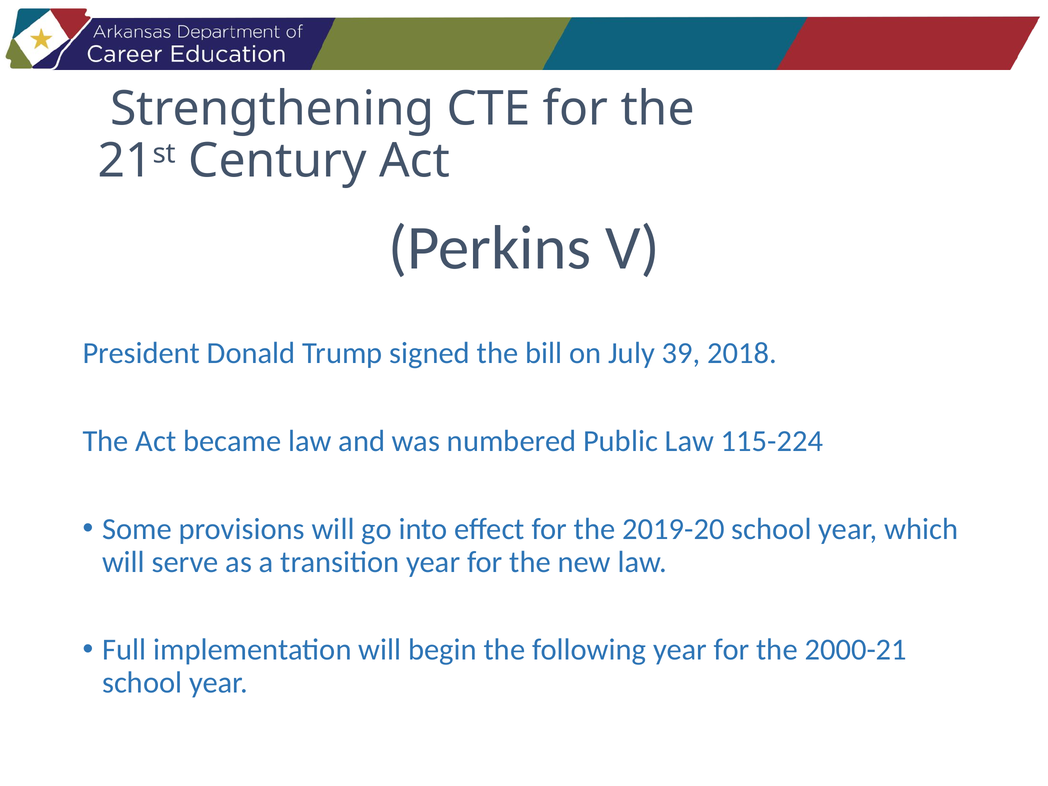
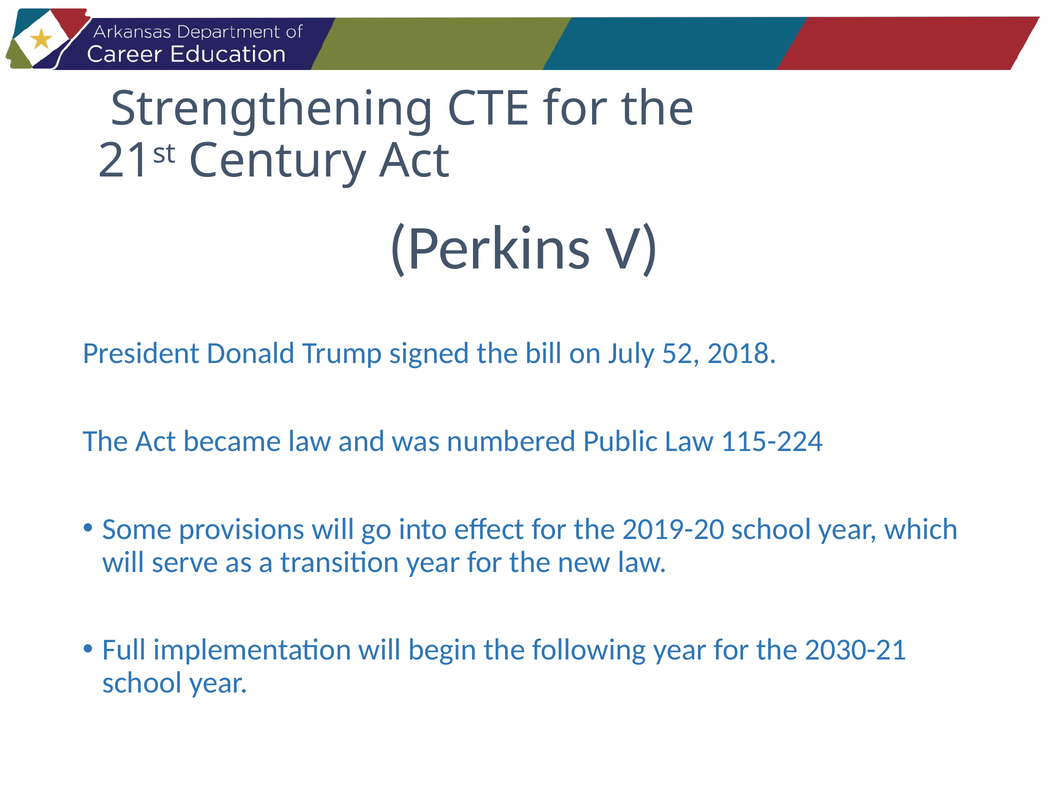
39: 39 -> 52 (681, 353)
2000-21: 2000-21 -> 2030-21 (856, 650)
